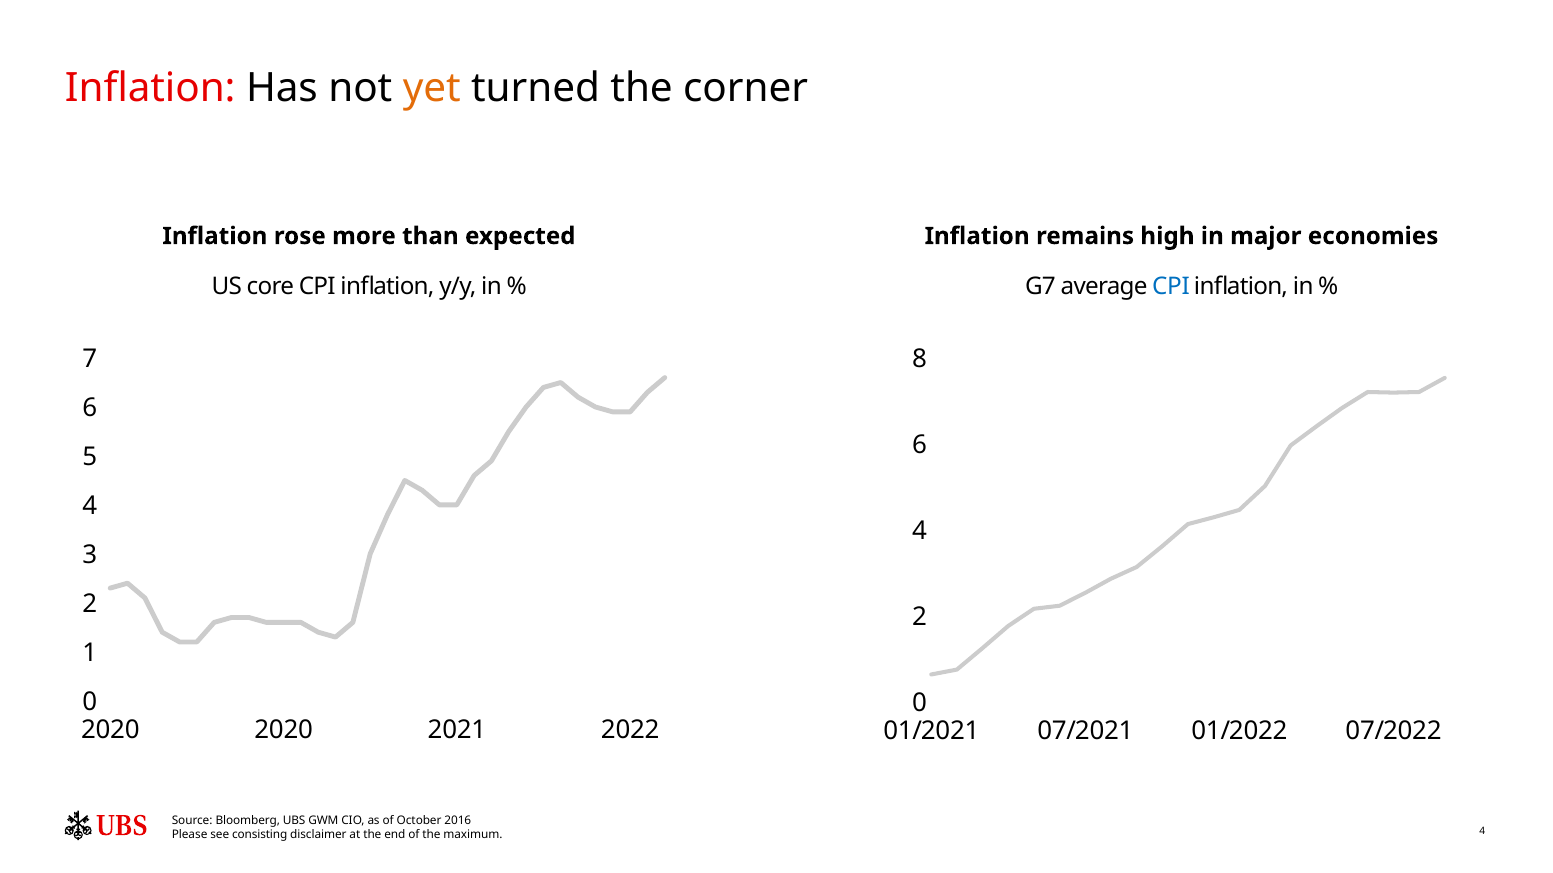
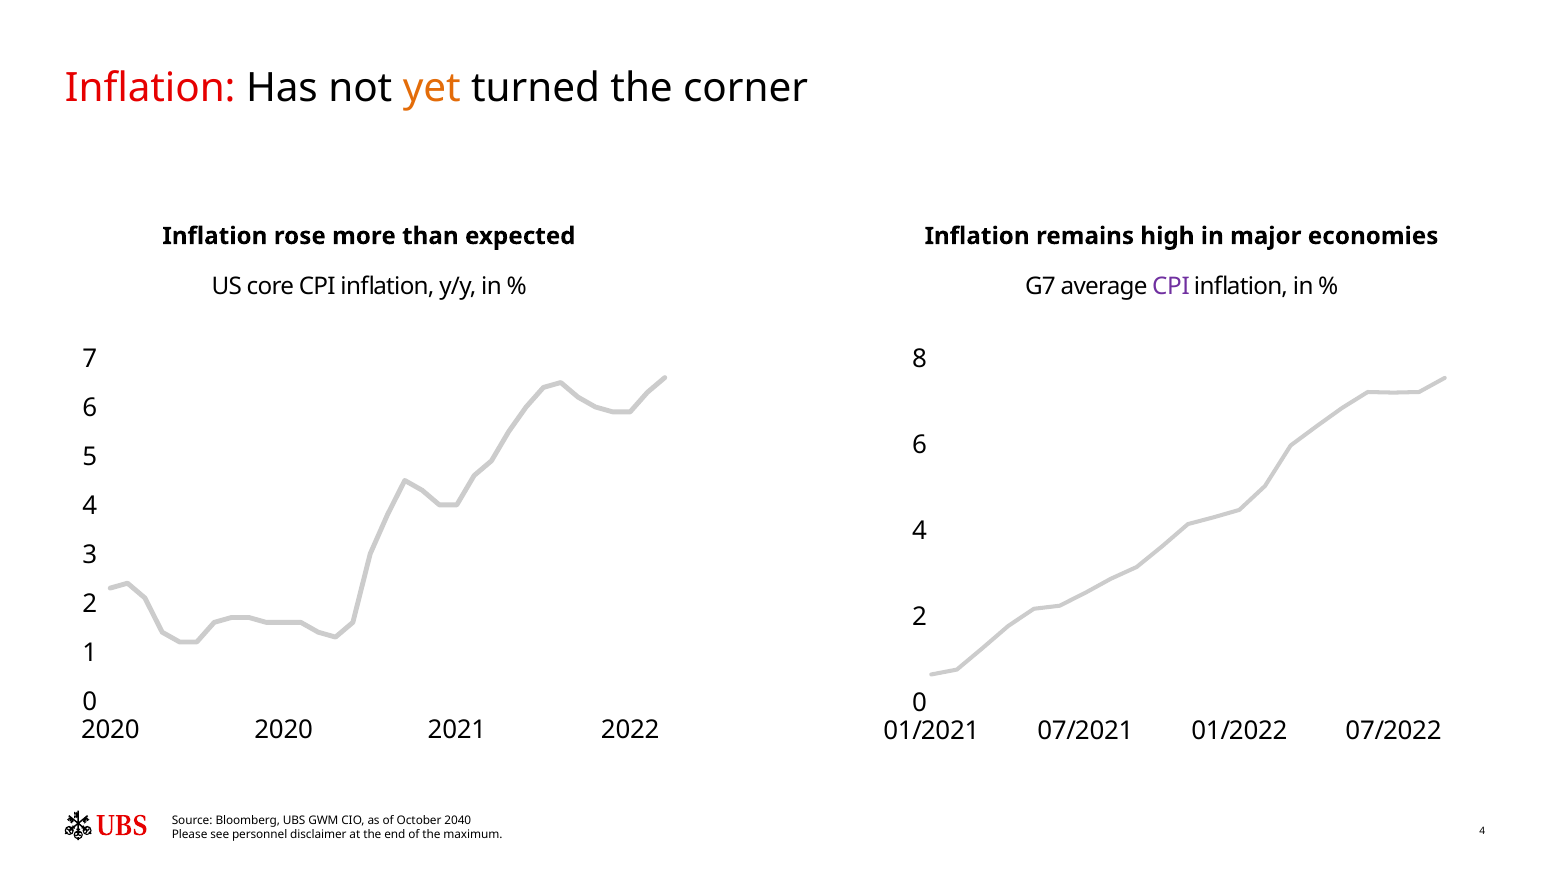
CPI colour: blue -> purple (1171, 286)
2016: 2016 -> 2040 (458, 821)
consisting: consisting -> personnel (260, 835)
